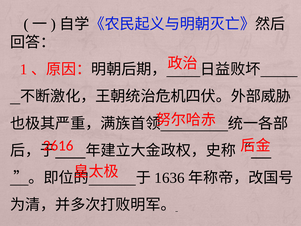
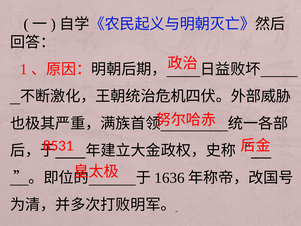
2616: 2616 -> 8531 (58, 146)
